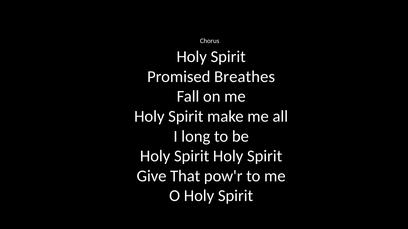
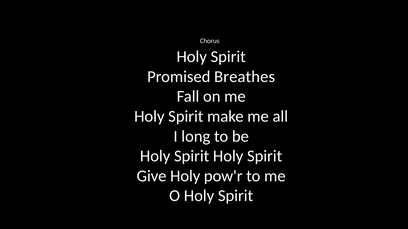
Give That: That -> Holy (185, 176)
